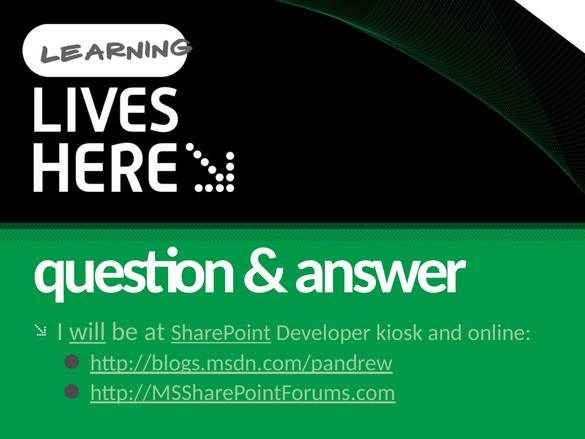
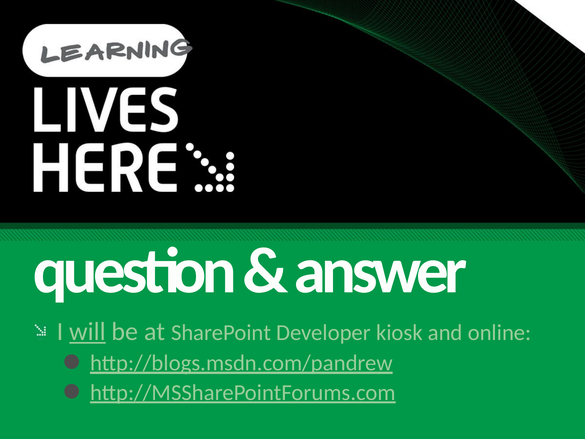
SharePoint underline: present -> none (221, 333)
